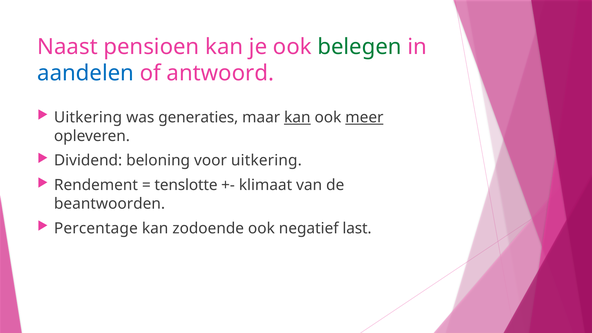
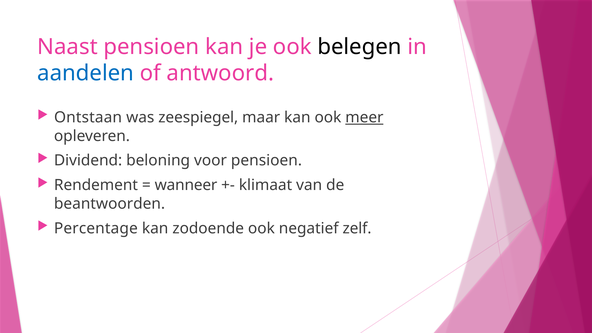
belegen colour: green -> black (360, 47)
Uitkering: Uitkering -> Ontstaan (88, 117)
generaties: generaties -> zeespiegel (198, 117)
kan underline: present -> none (297, 117)
voor uitkering: uitkering -> pensioen (266, 161)
tenslotte: tenslotte -> wanneer (186, 185)
last: last -> zelf (357, 228)
